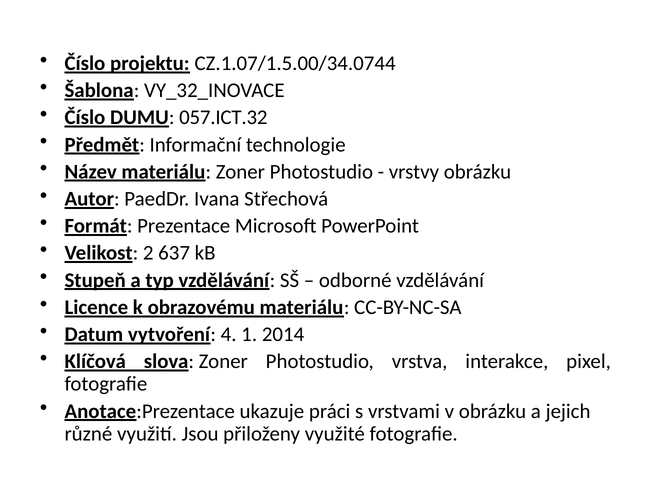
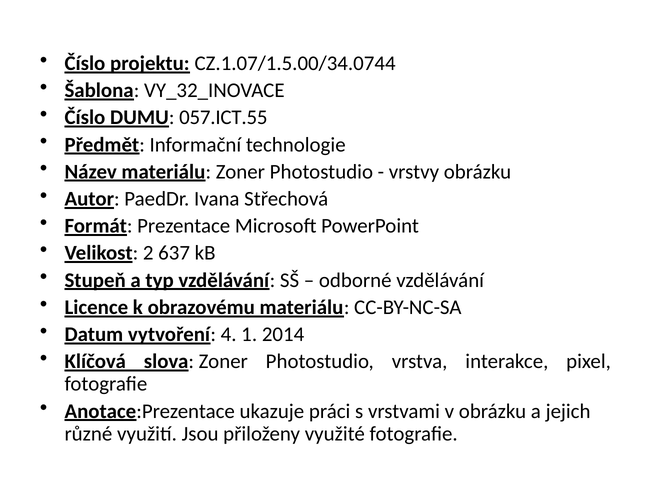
057.ICT.32: 057.ICT.32 -> 057.ICT.55 (223, 118)
